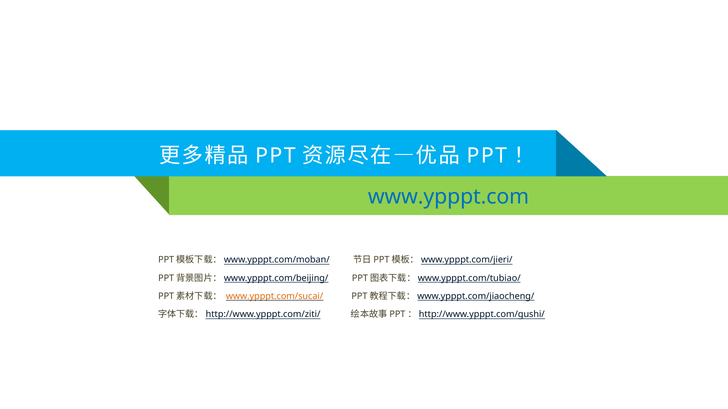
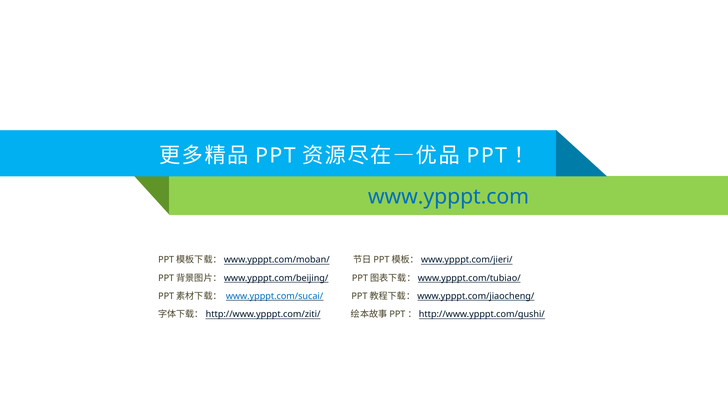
www.ypppt.com/sucai/ colour: orange -> blue (275, 297)
